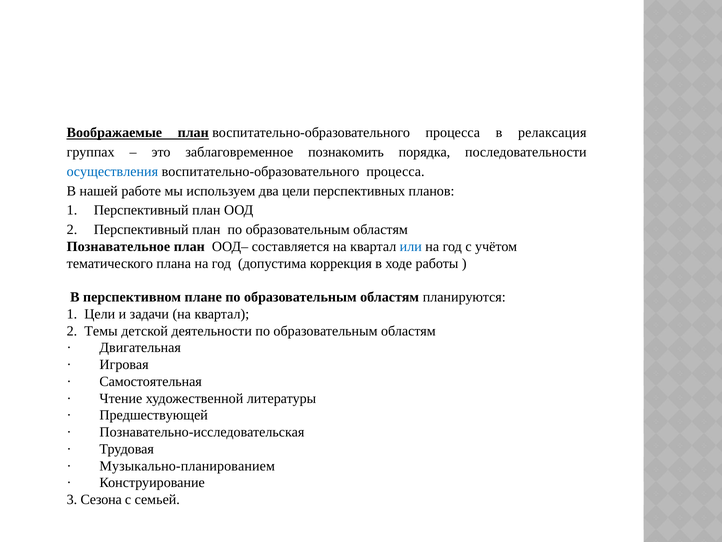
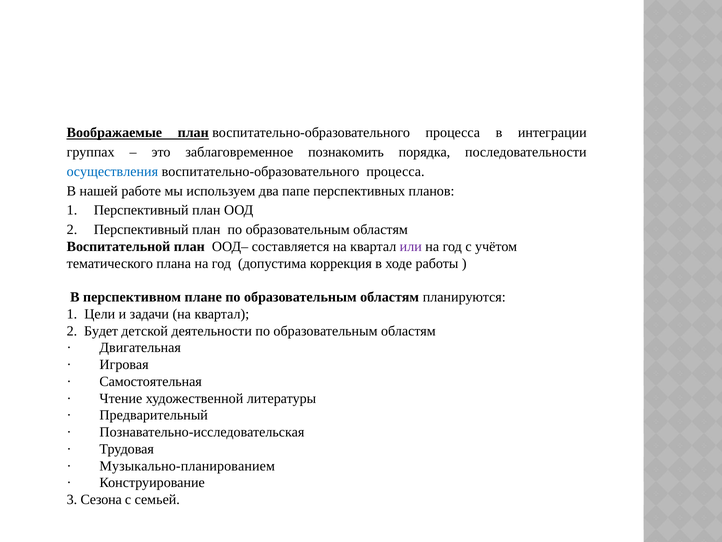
релаксация: релаксация -> интеграции (552, 133)
два цели: цели -> папе (296, 191)
Познавательное: Познавательное -> Воспитательной (118, 246)
или colour: blue -> purple (411, 246)
Темы: Темы -> Будет (101, 331)
Предшествующей: Предшествующей -> Предварительный (154, 415)
